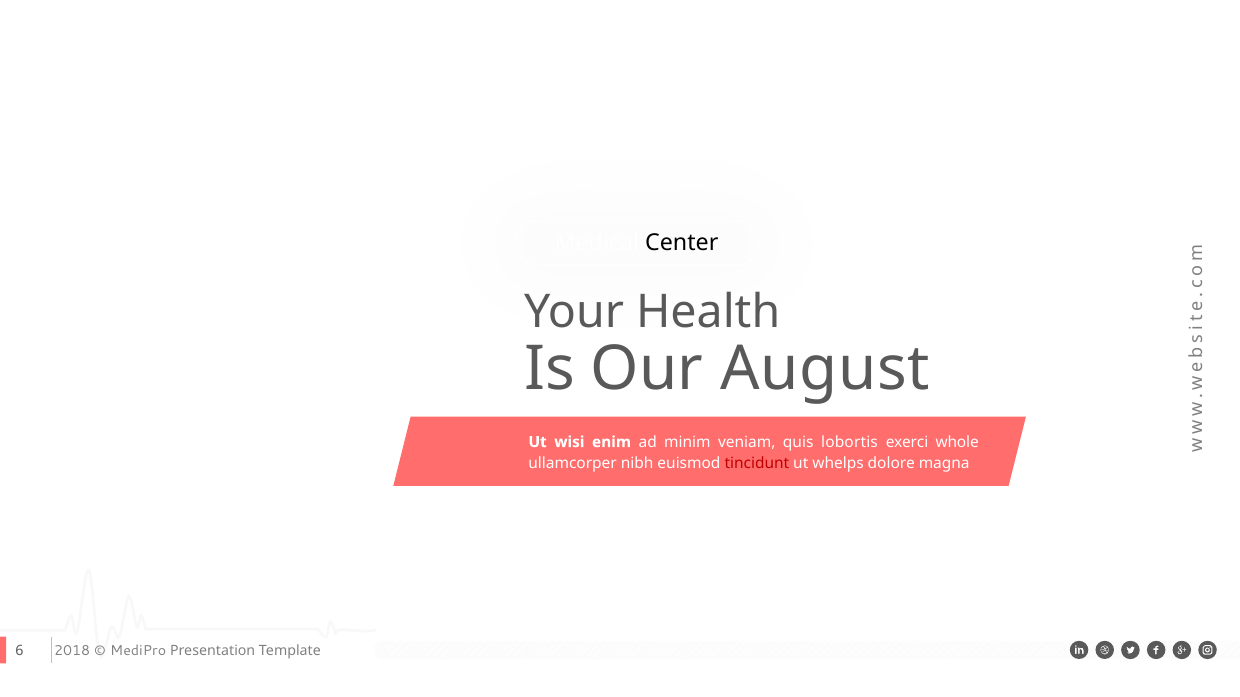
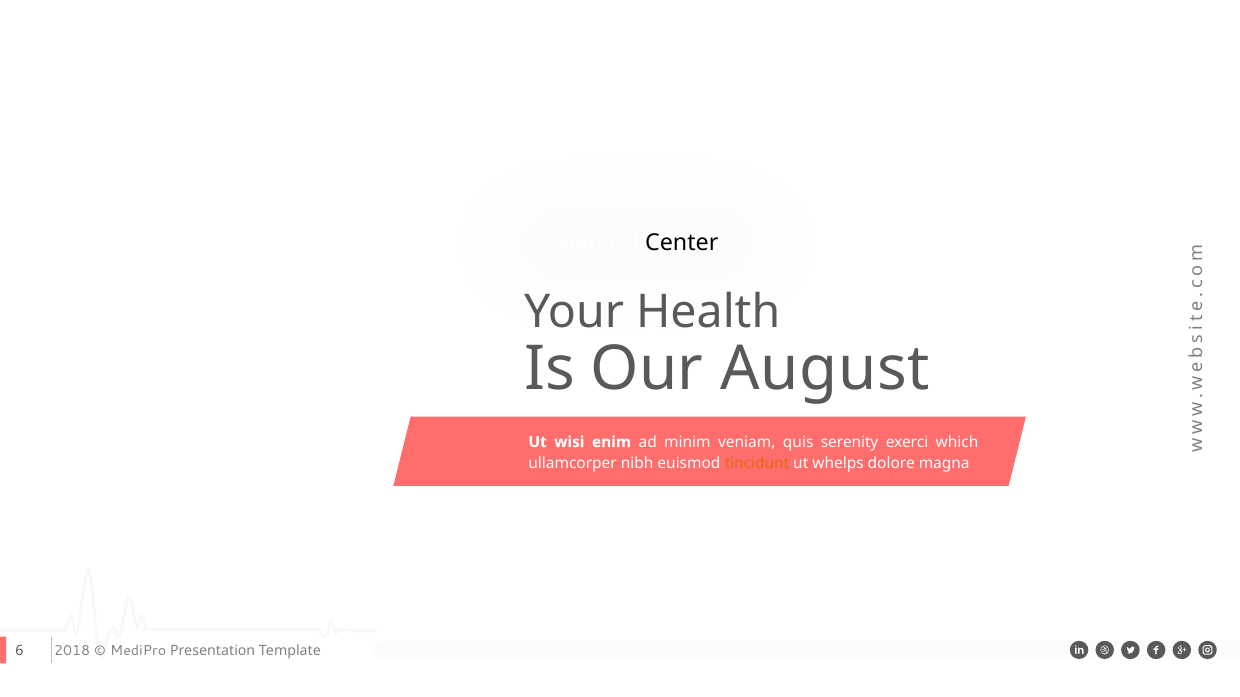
lobortis: lobortis -> serenity (850, 442)
whole: whole -> which (957, 442)
tincidunt colour: red -> orange (757, 464)
